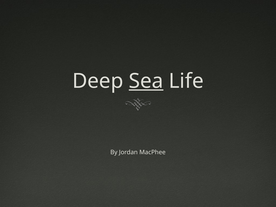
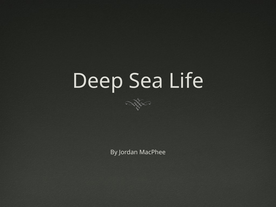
Sea underline: present -> none (146, 81)
